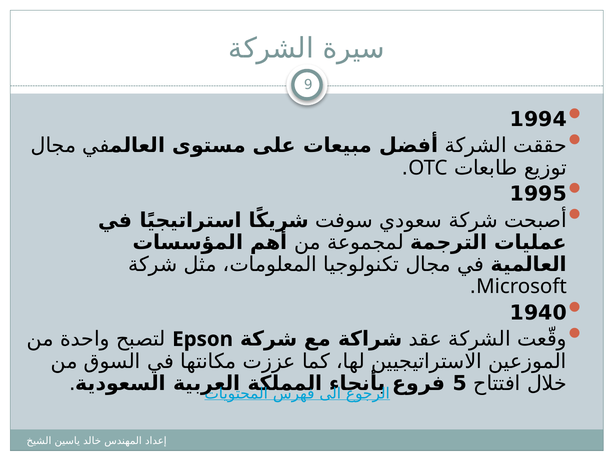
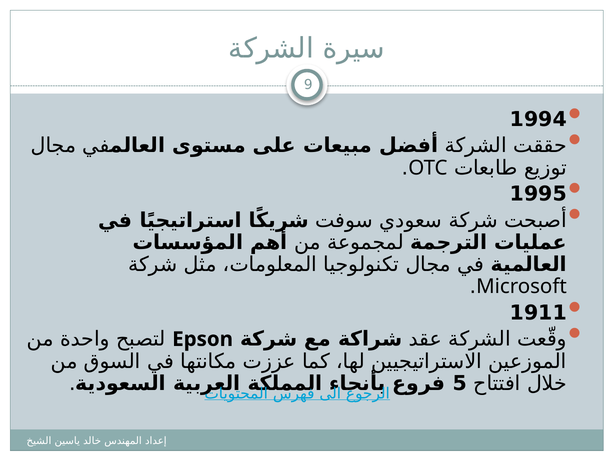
1940: 1940 -> 1911 (538, 313)
